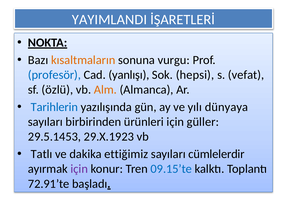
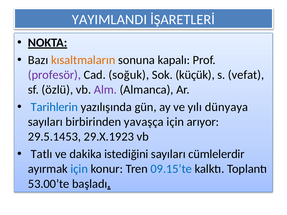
vurgu: vurgu -> kapalı (174, 60)
profesör colour: blue -> purple (54, 75)
yanlışı: yanlışı -> soğuk (129, 75)
hepsi: hepsi -> küçük (195, 75)
Alm colour: orange -> purple (105, 90)
ürünleri: ürünleri -> yavaşça (144, 122)
güller: güller -> arıyor (203, 122)
ettiğimiz: ettiğimiz -> istediğini (126, 154)
için colour: purple -> blue (79, 169)
72.91’te: 72.91’te -> 53.00’te (49, 184)
